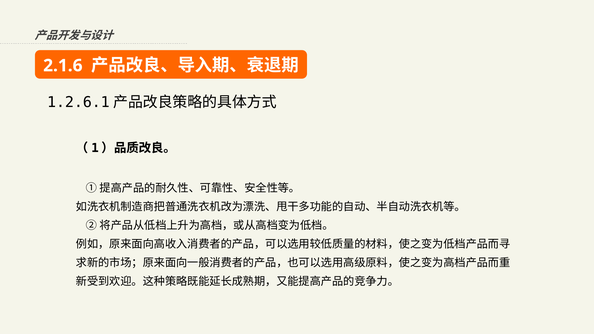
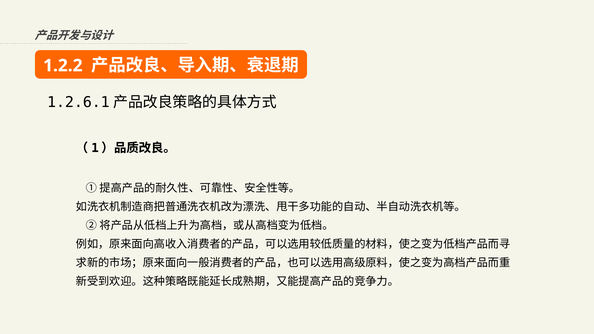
2.1.6: 2.1.6 -> 1.2.2 (63, 66)
